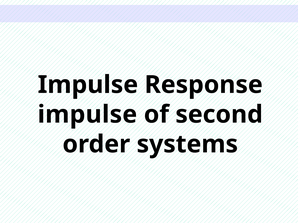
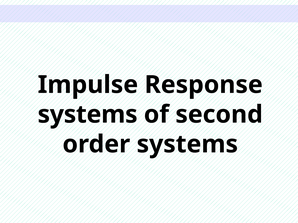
impulse: impulse -> systems (88, 115)
